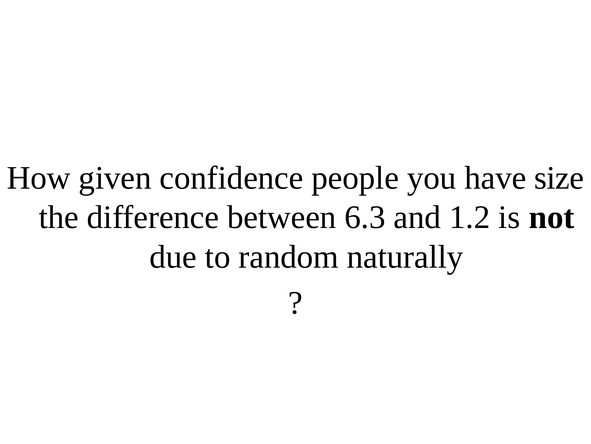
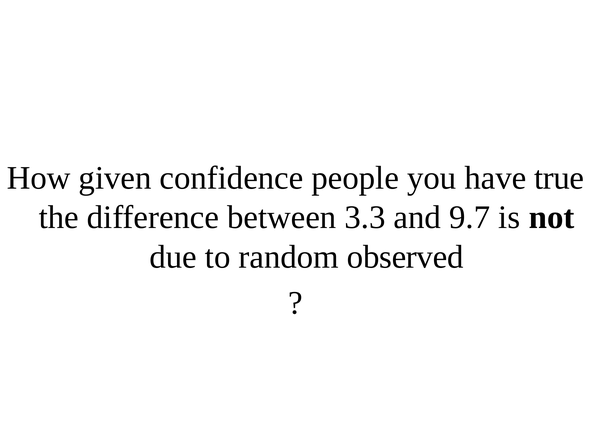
size: size -> true (559, 178)
6.3: 6.3 -> 3.3 (365, 217)
1.2: 1.2 -> 9.7 (470, 217)
naturally: naturally -> observed (405, 256)
